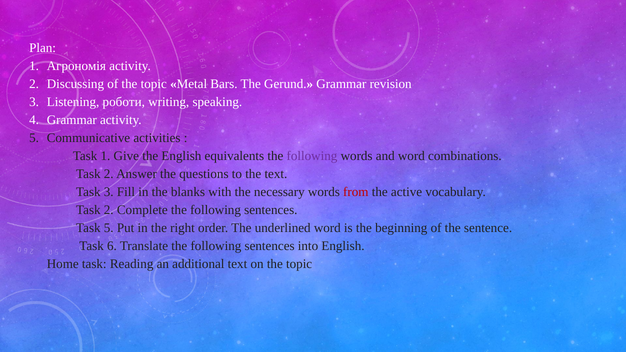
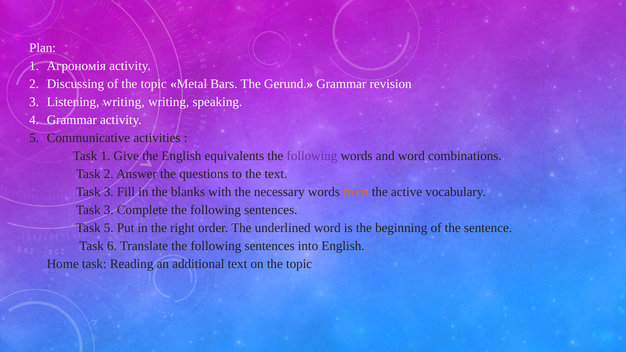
Listening роботи: роботи -> writing (124, 102)
from colour: red -> orange (356, 192)
2: 2 -> 3 (109, 210)
